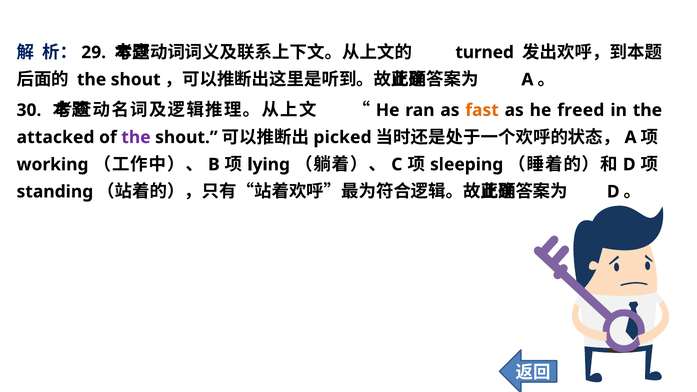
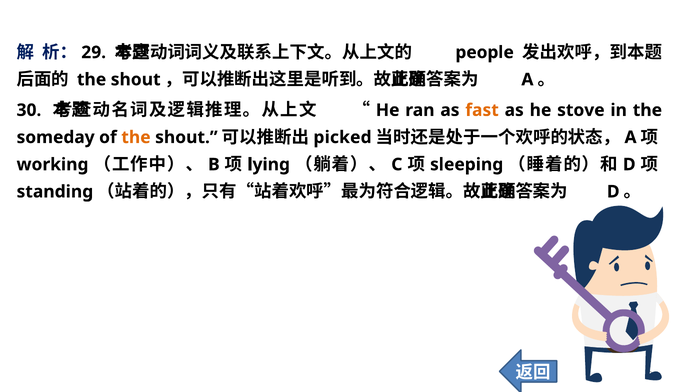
turned: turned -> people (485, 52)
freed: freed -> stove (581, 110)
attacked: attacked -> someday (56, 137)
the colour: purple -> orange (136, 137)
